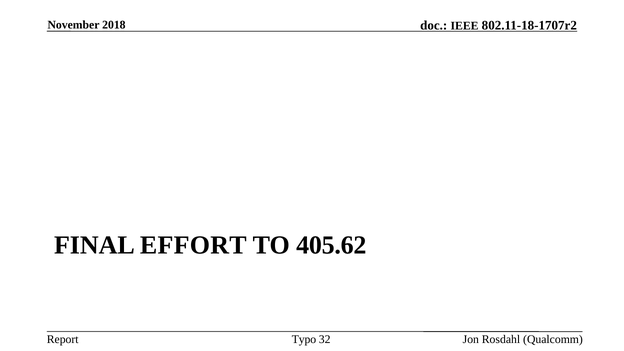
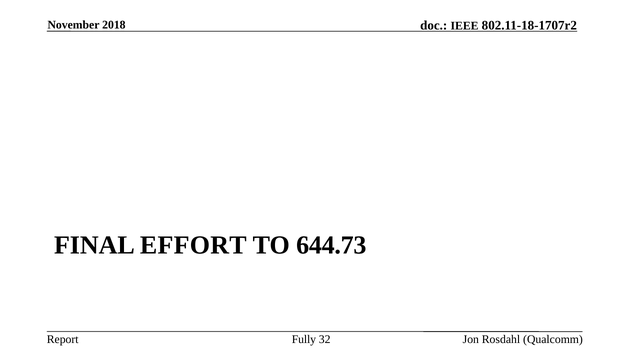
405.62: 405.62 -> 644.73 (331, 245)
Typo: Typo -> Fully (304, 339)
